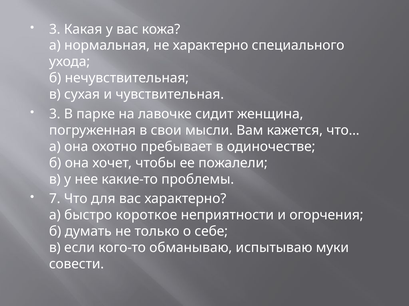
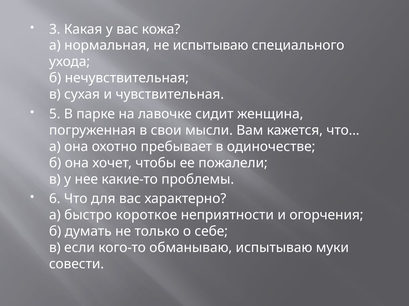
не характерно: характерно -> испытываю (211, 46)
3: 3 -> 5 (55, 114)
7: 7 -> 6 (55, 199)
